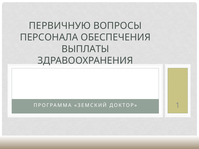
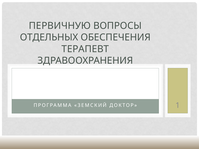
ПЕРСОНАЛА: ПЕРСОНАЛА -> ОТДЕЛЬНЫХ (49, 37)
ВЫПЛАТЫ: ВЫПЛАТЫ -> ТЕРАПЕВТ (85, 49)
